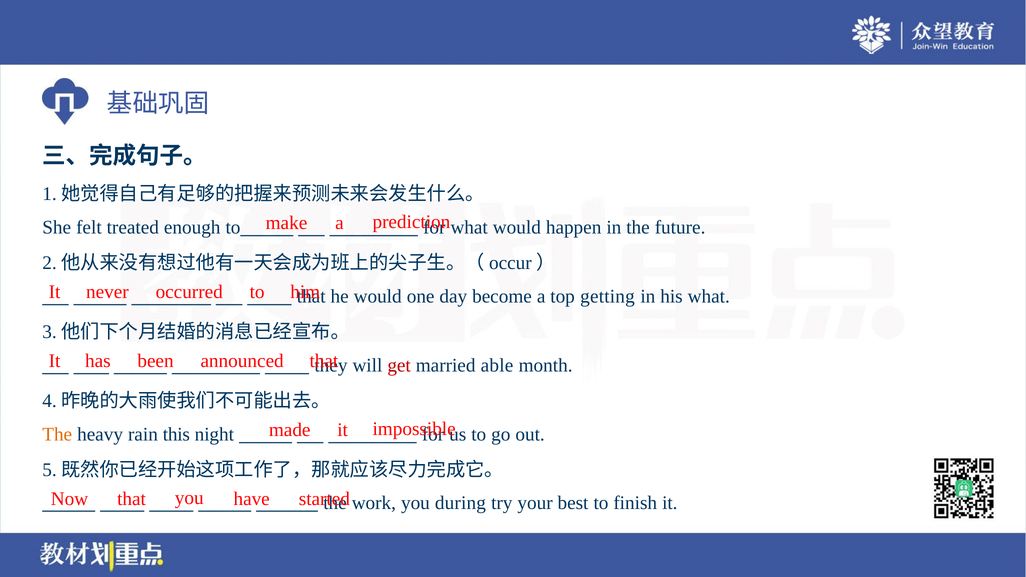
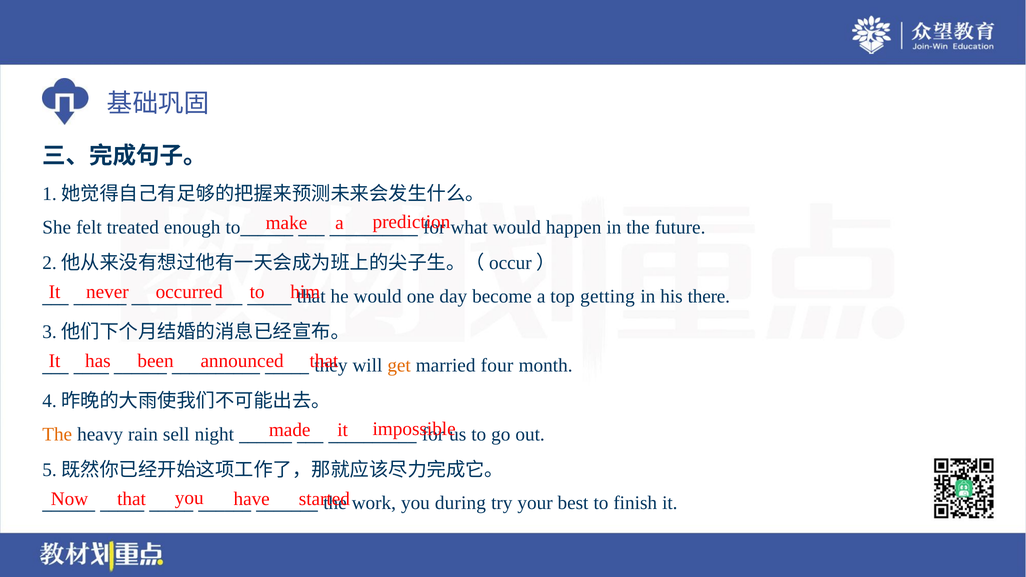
his what: what -> there (709, 296)
get colour: red -> orange (399, 365)
able: able -> four (497, 365)
this: this -> sell (176, 434)
